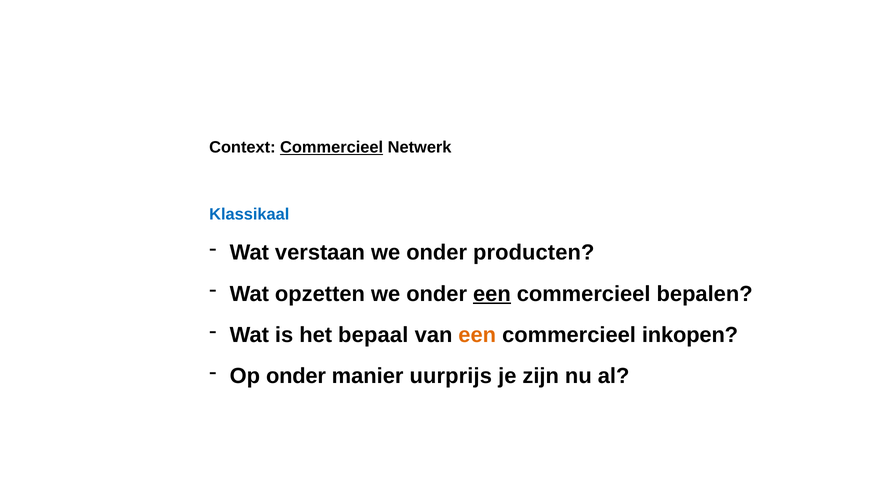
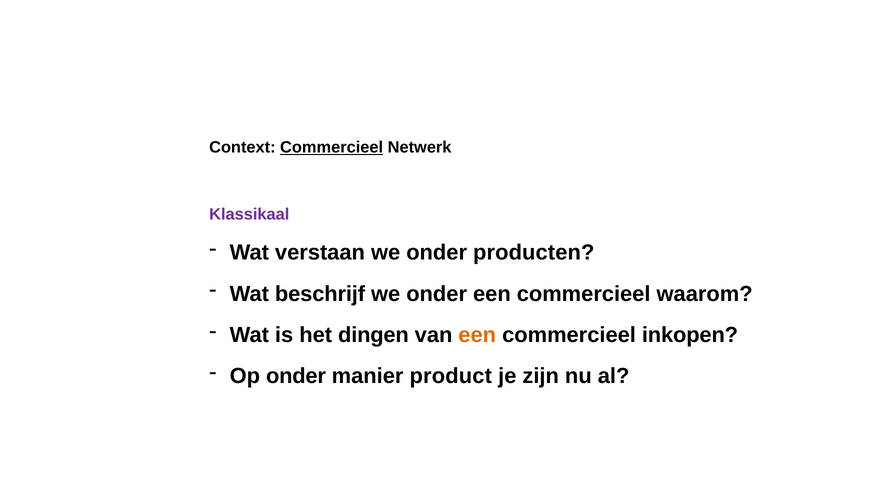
Klassikaal colour: blue -> purple (249, 215)
opzetten: opzetten -> beschrijf (320, 294)
een underline: present -> none (492, 294)
bepalen: bepalen -> waarom (705, 294)
bepaal: bepaal -> dingen (373, 335)
uurprijs: uurprijs -> product (451, 376)
